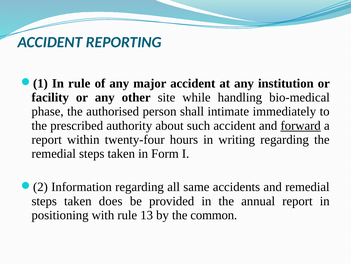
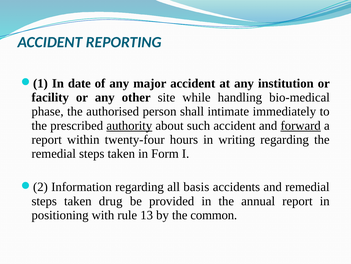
In rule: rule -> date (79, 83)
authority underline: none -> present (129, 125)
same: same -> basis (196, 186)
does: does -> drug (111, 201)
